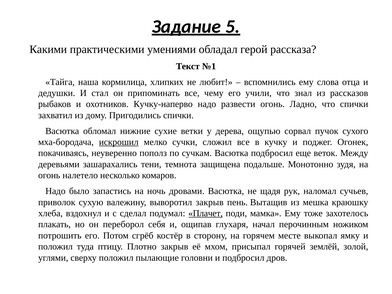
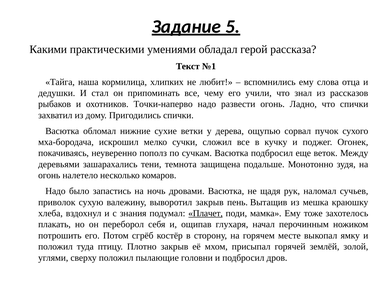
Кучку-наперво: Кучку-наперво -> Точки-наперво (163, 104)
искрошил underline: present -> none (119, 142)
сделал: сделал -> знания (133, 213)
